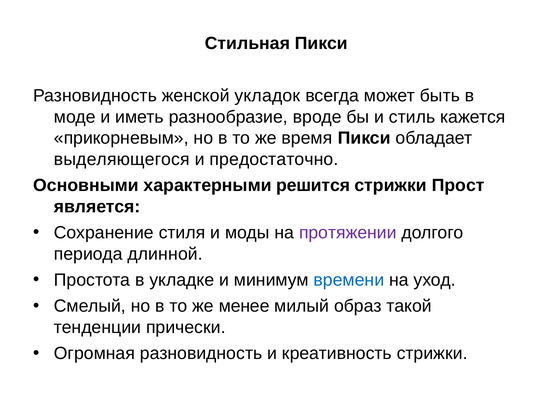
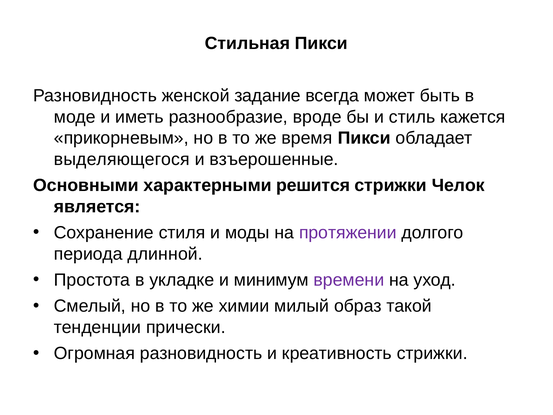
укладок: укладок -> задание (268, 96)
предостаточно: предостаточно -> взъерошенные (274, 159)
Прост: Прост -> Челок (458, 185)
времени colour: blue -> purple (349, 280)
менее: менее -> химии (244, 306)
